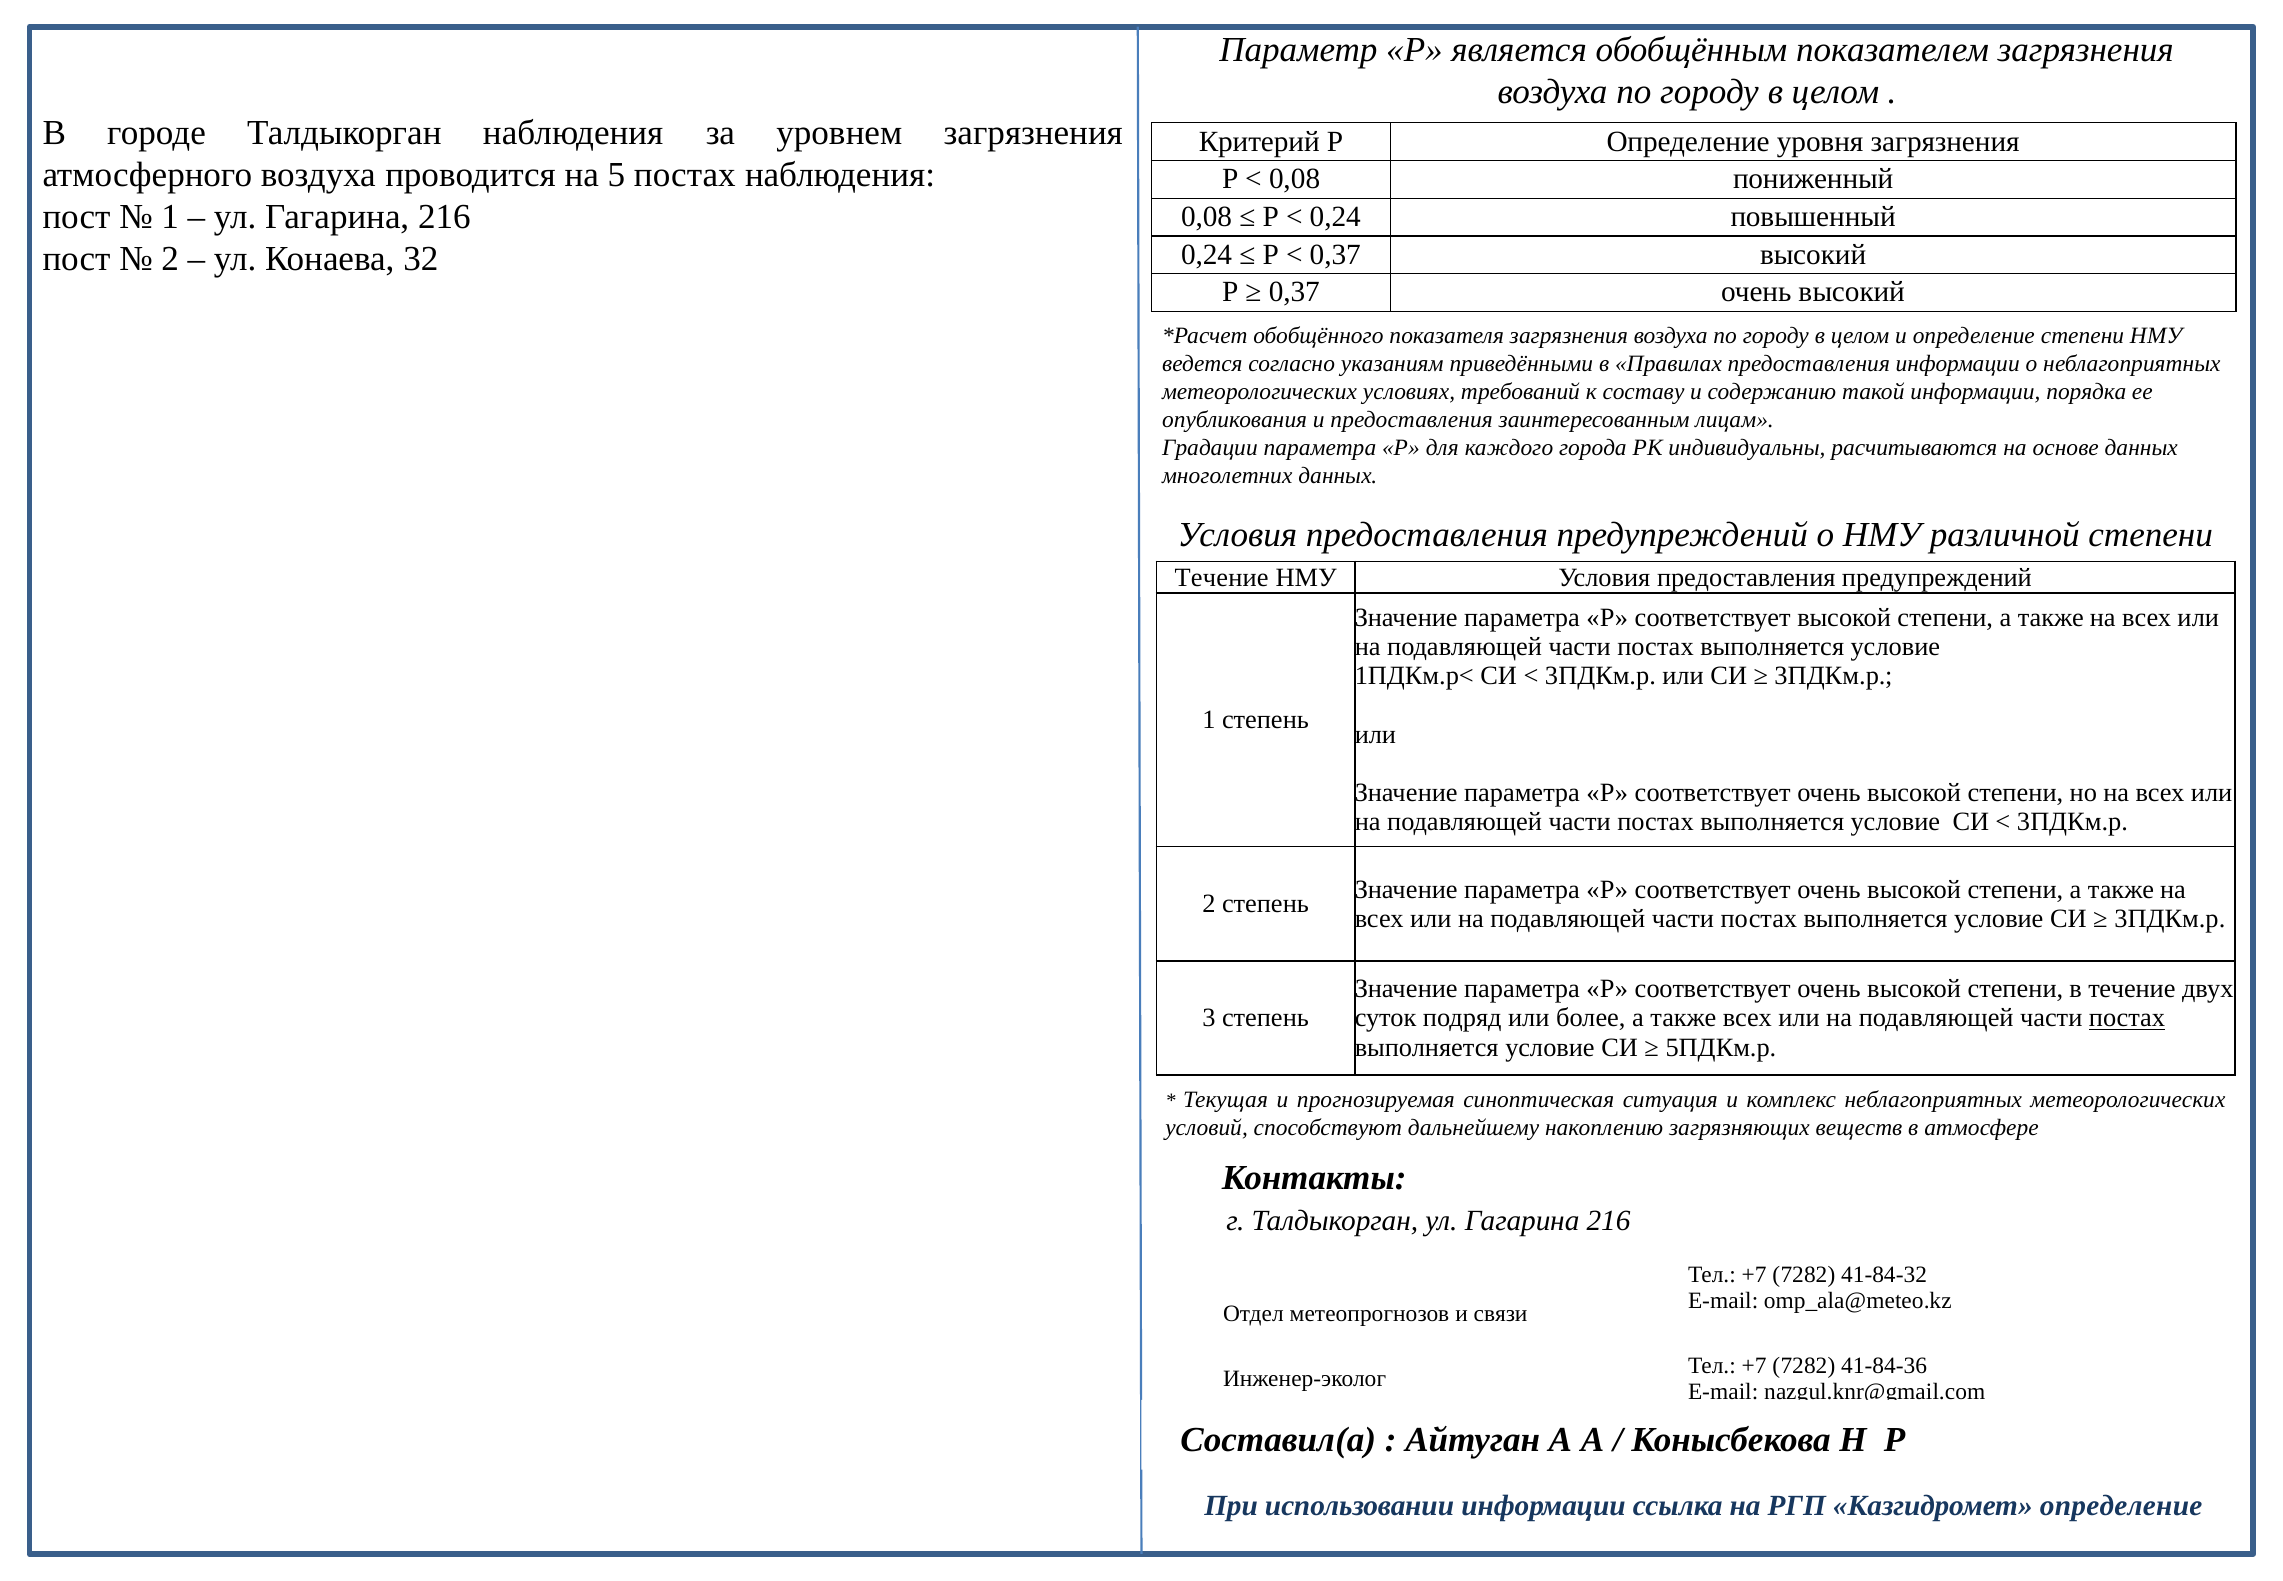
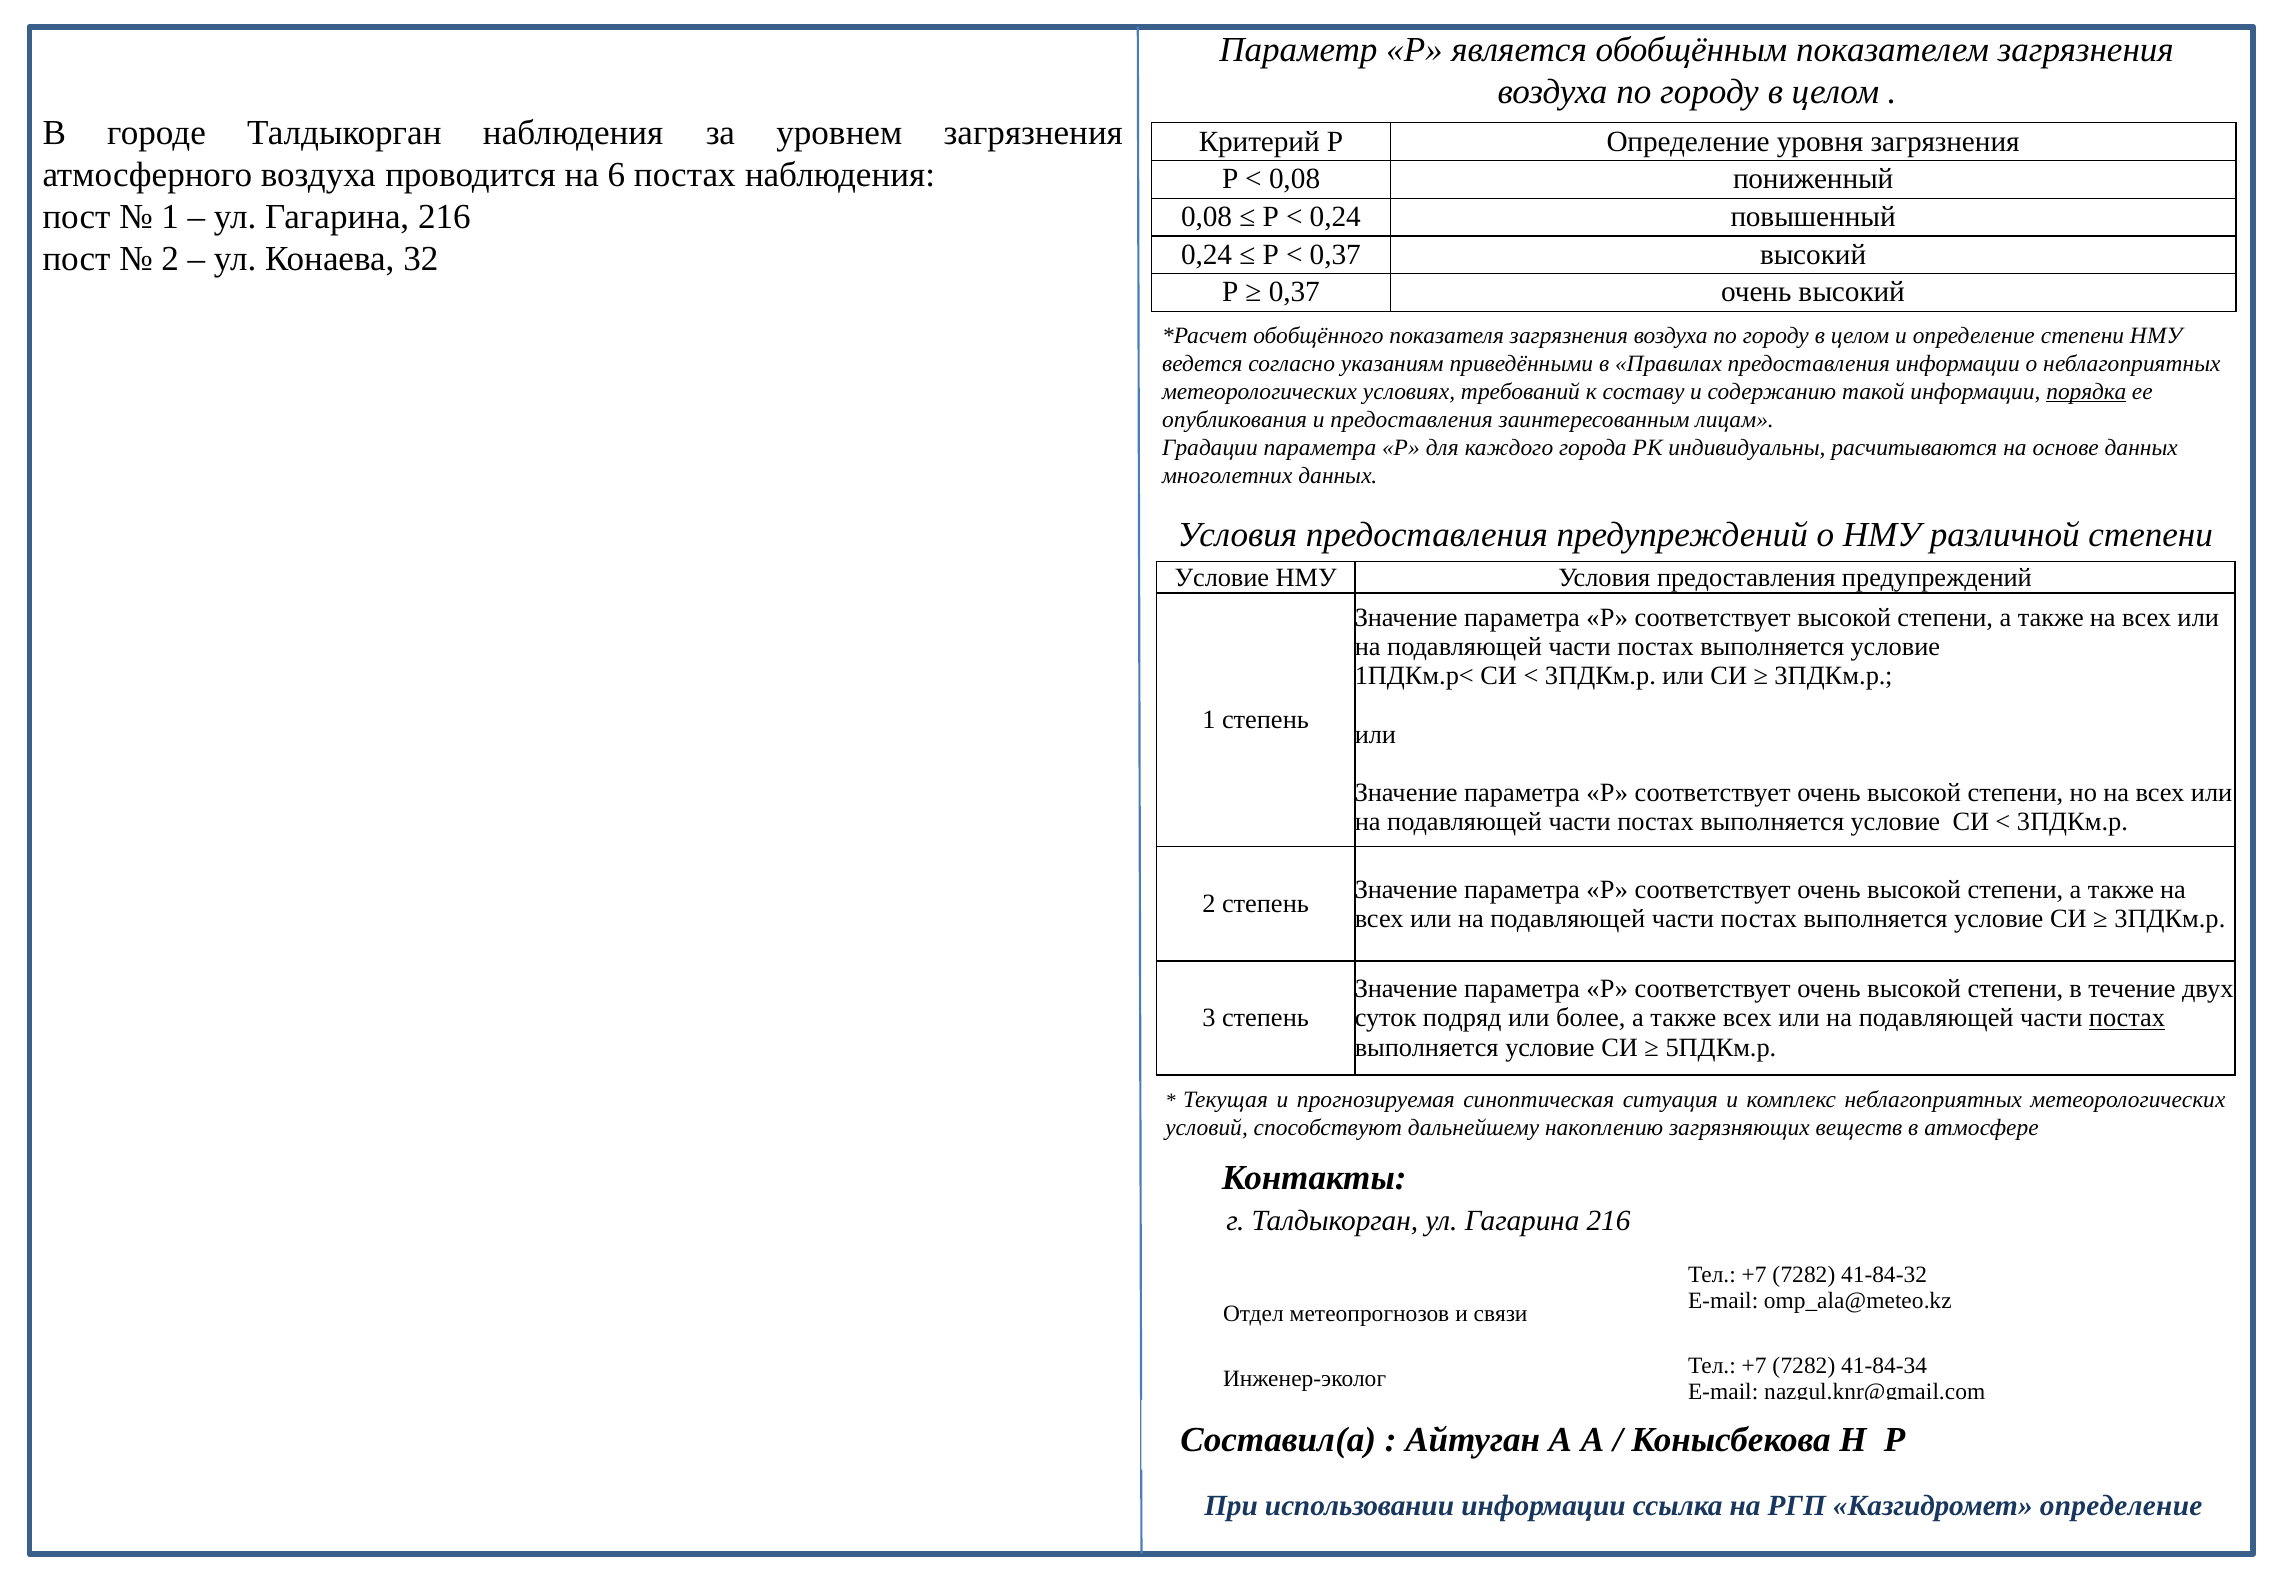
5: 5 -> 6 (616, 175)
порядка underline: none -> present (2086, 391)
Течение: Течение -> Условие (1222, 577)
41-84-36: 41-84-36 -> 41-84-34 (1884, 1365)
